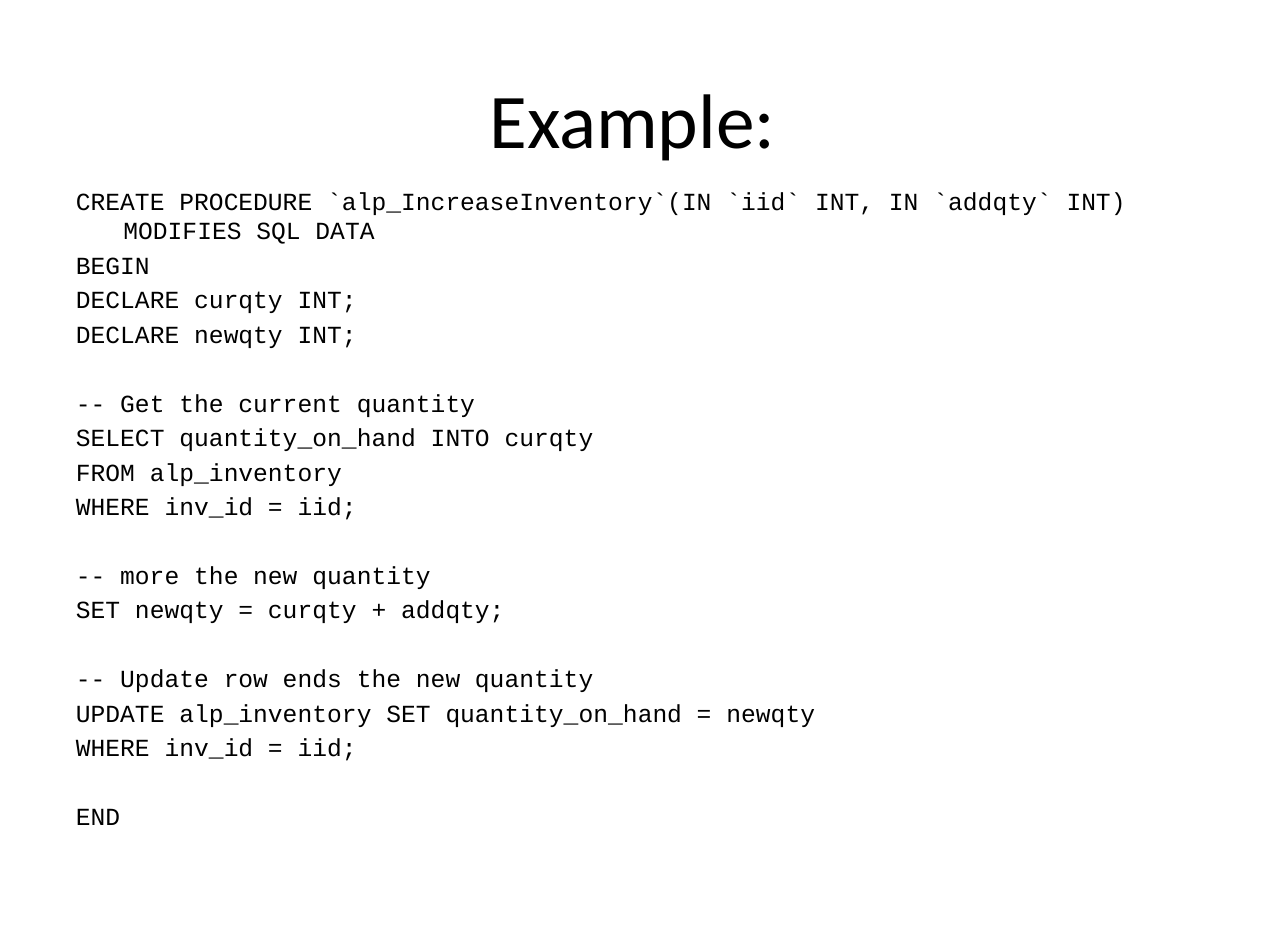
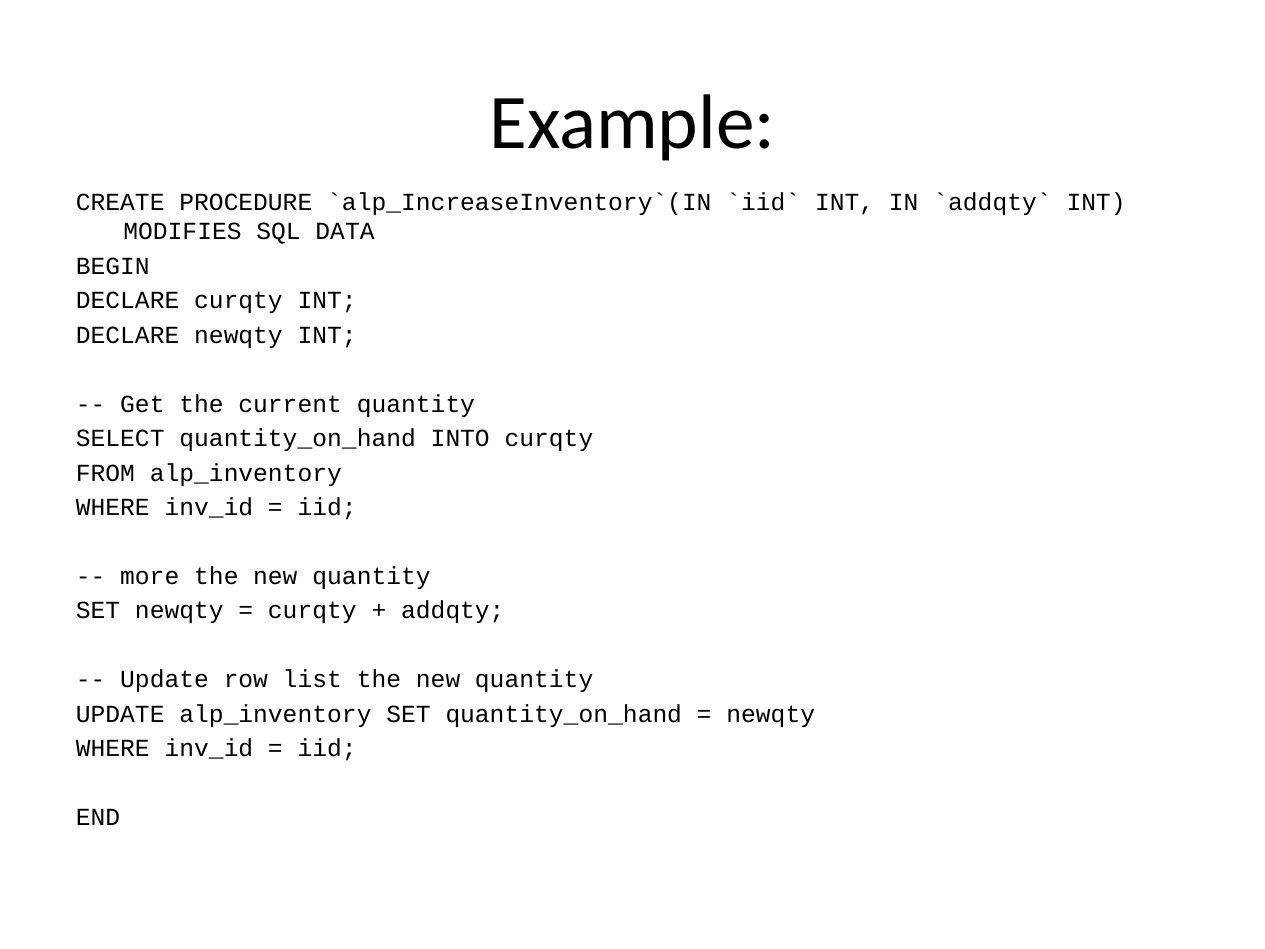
ends: ends -> list (312, 680)
